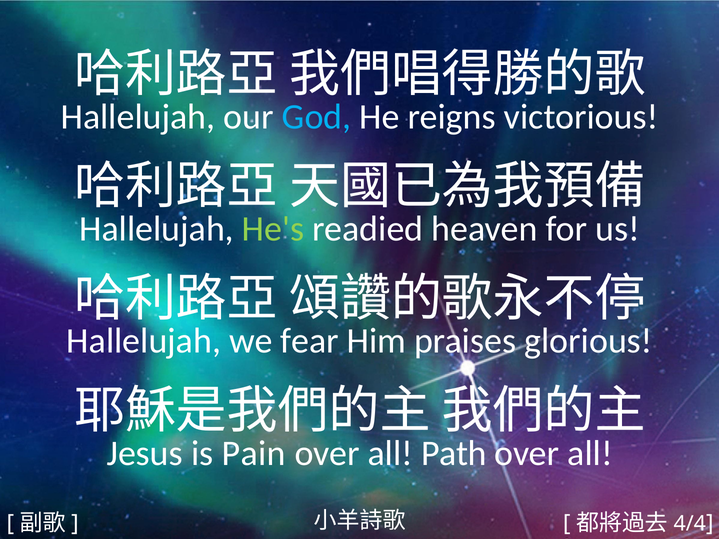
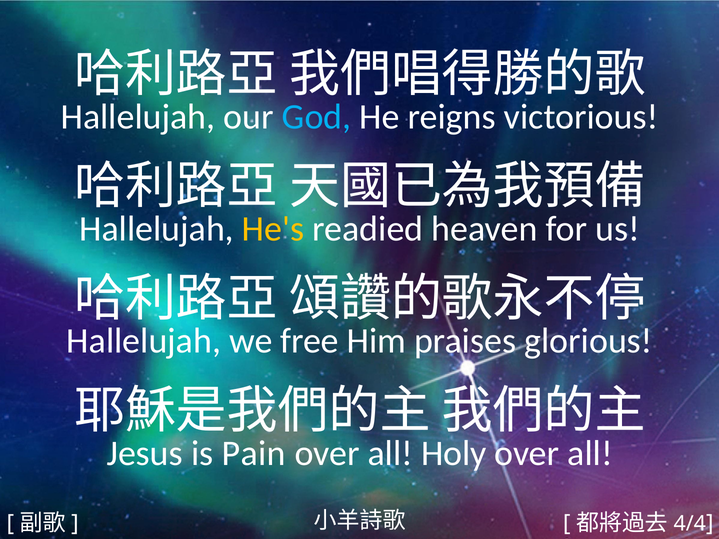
He's colour: light green -> yellow (273, 229)
fear: fear -> free (310, 341)
Path: Path -> Holy (454, 453)
